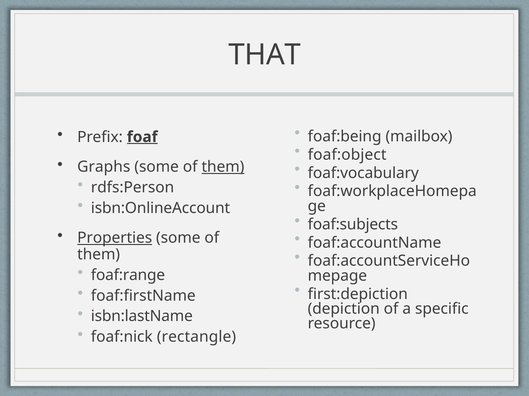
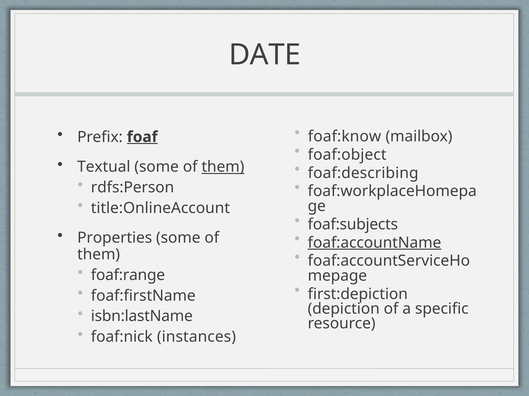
THAT: THAT -> DATE (265, 55)
foaf:being: foaf:being -> foaf:know (345, 137)
Graphs: Graphs -> Textual (104, 167)
foaf:vocabulary: foaf:vocabulary -> foaf:describing (363, 173)
isbn:OnlineAccount: isbn:OnlineAccount -> title:OnlineAccount (160, 208)
Properties underline: present -> none (115, 238)
foaf:accountName underline: none -> present (375, 243)
rectangle: rectangle -> instances (196, 337)
